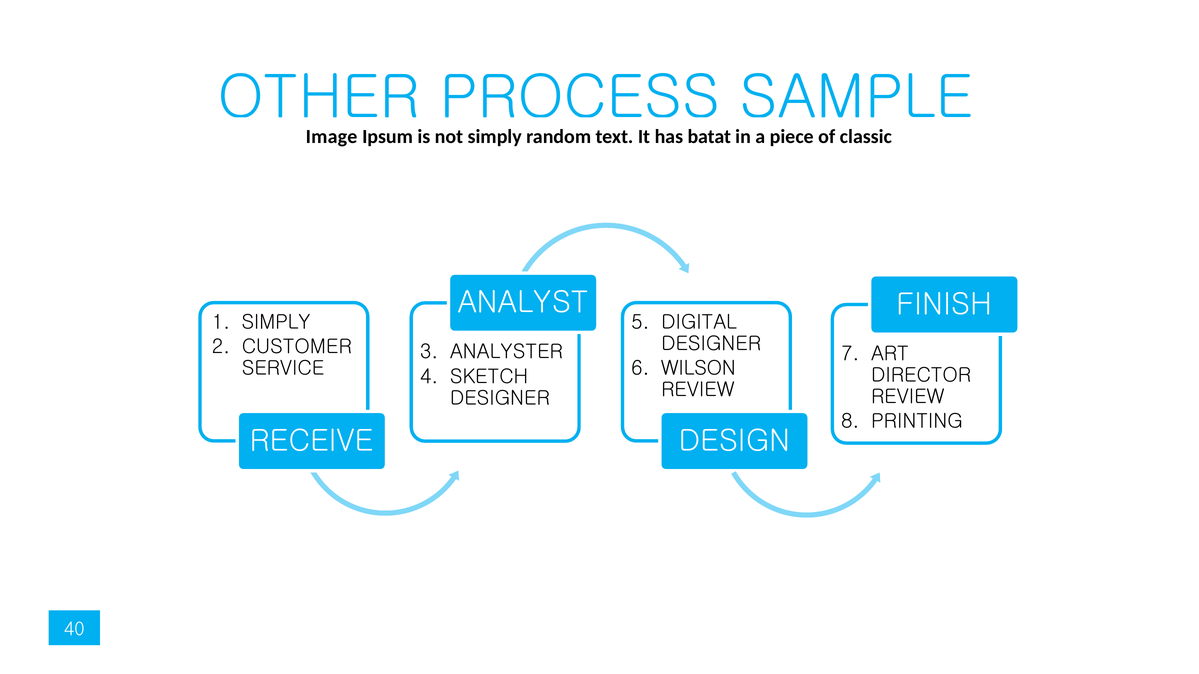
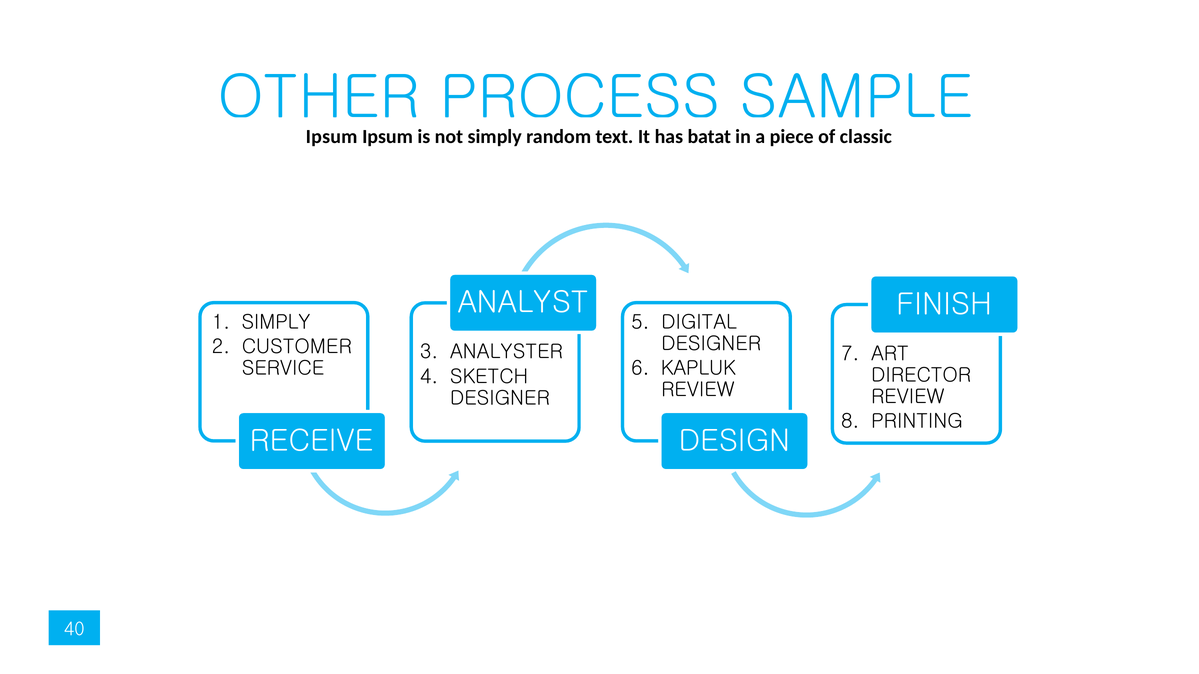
Image: Image -> Ipsum (332, 137)
WILSON: WILSON -> KAPLUK (698, 368)
